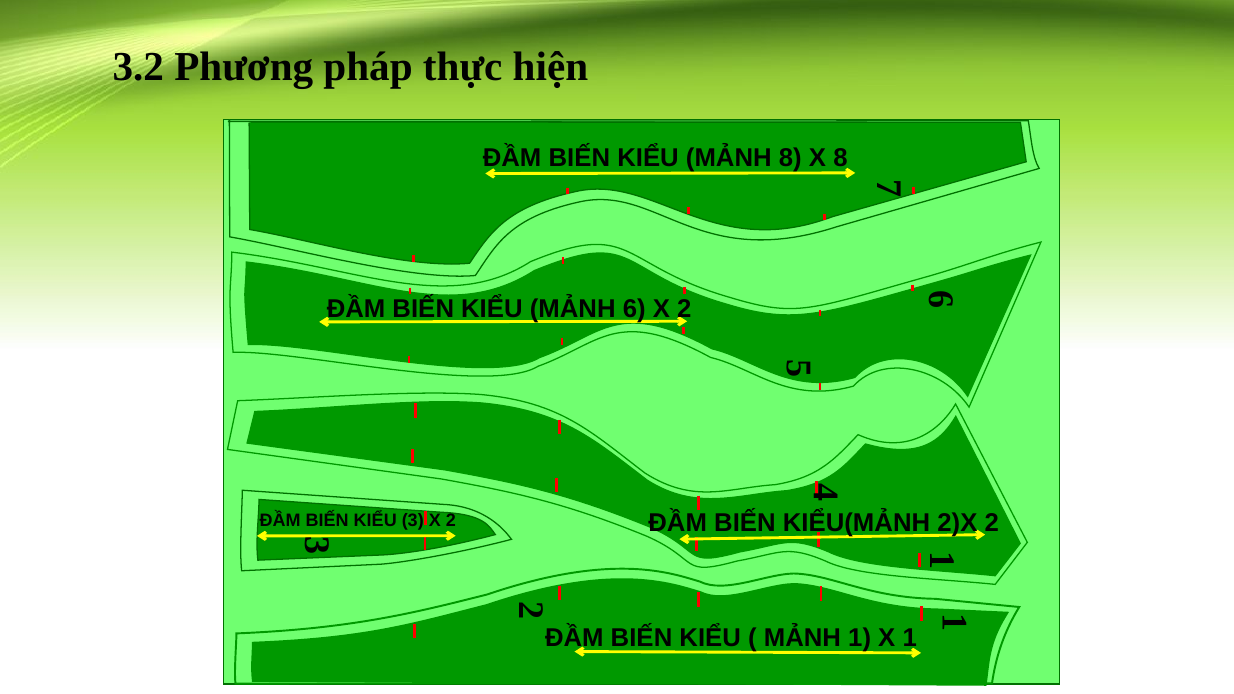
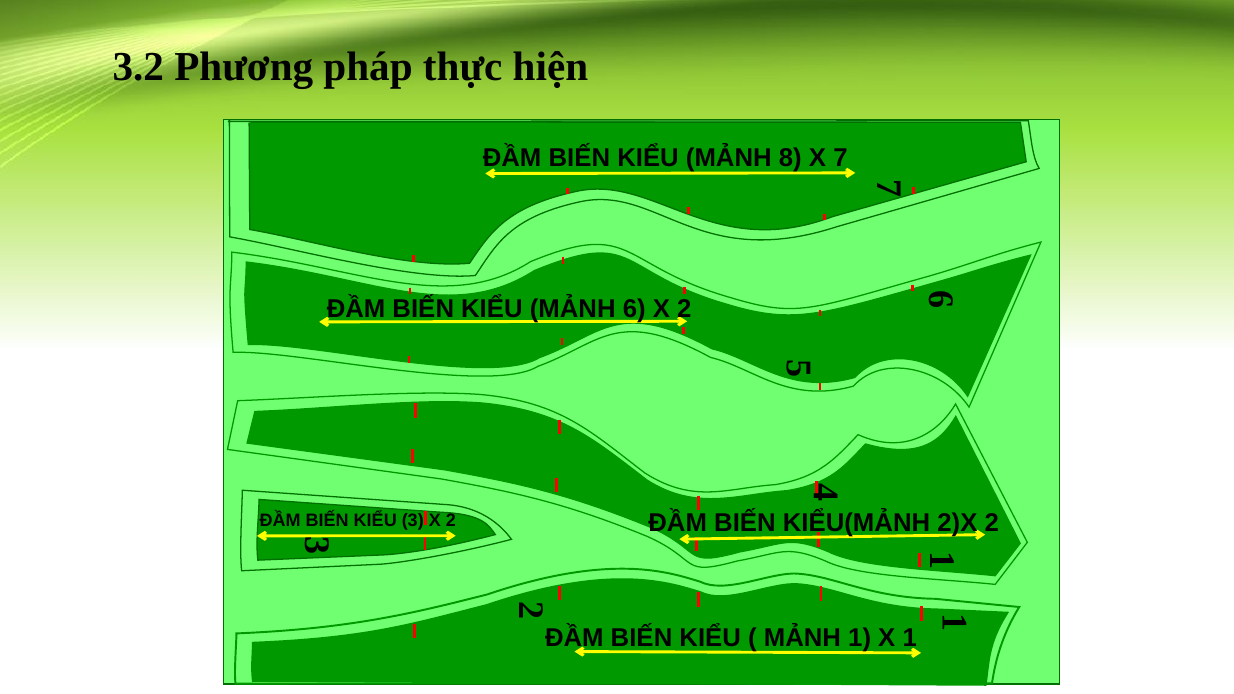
X 8: 8 -> 7 (840, 158)
